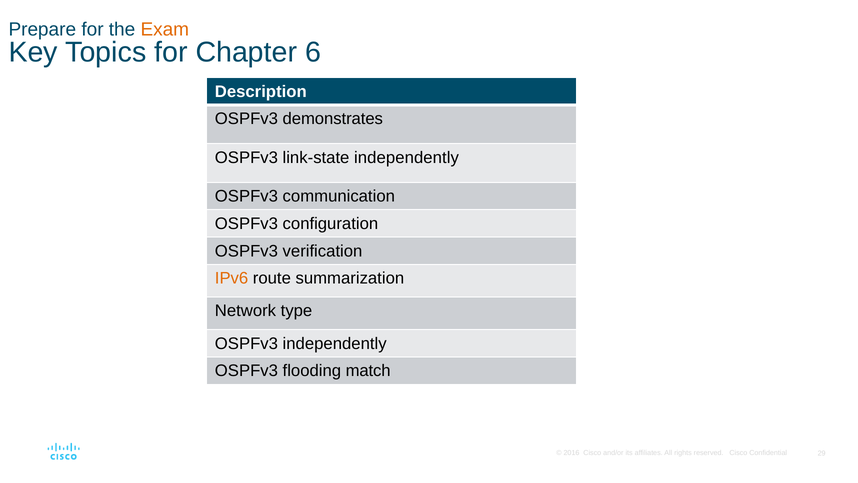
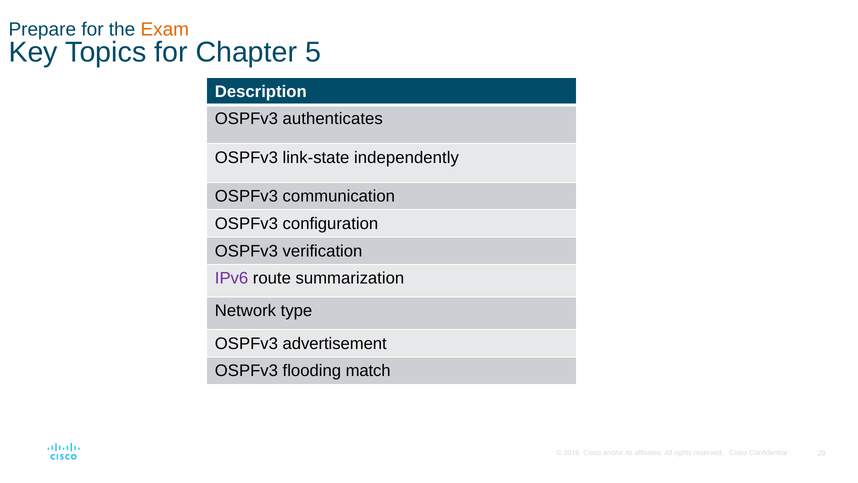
6: 6 -> 5 (313, 52)
demonstrates: demonstrates -> authenticates (333, 119)
IPv6 colour: orange -> purple (232, 278)
OSPFv3 independently: independently -> advertisement (335, 343)
